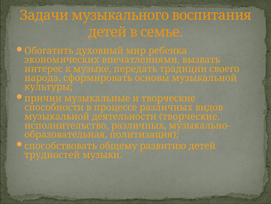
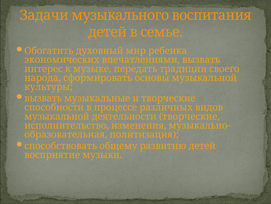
причин: причин -> вызвать (43, 98)
исполнительство различных: различных -> изменения (139, 125)
трудностей: трудностей -> восприятие (52, 154)
